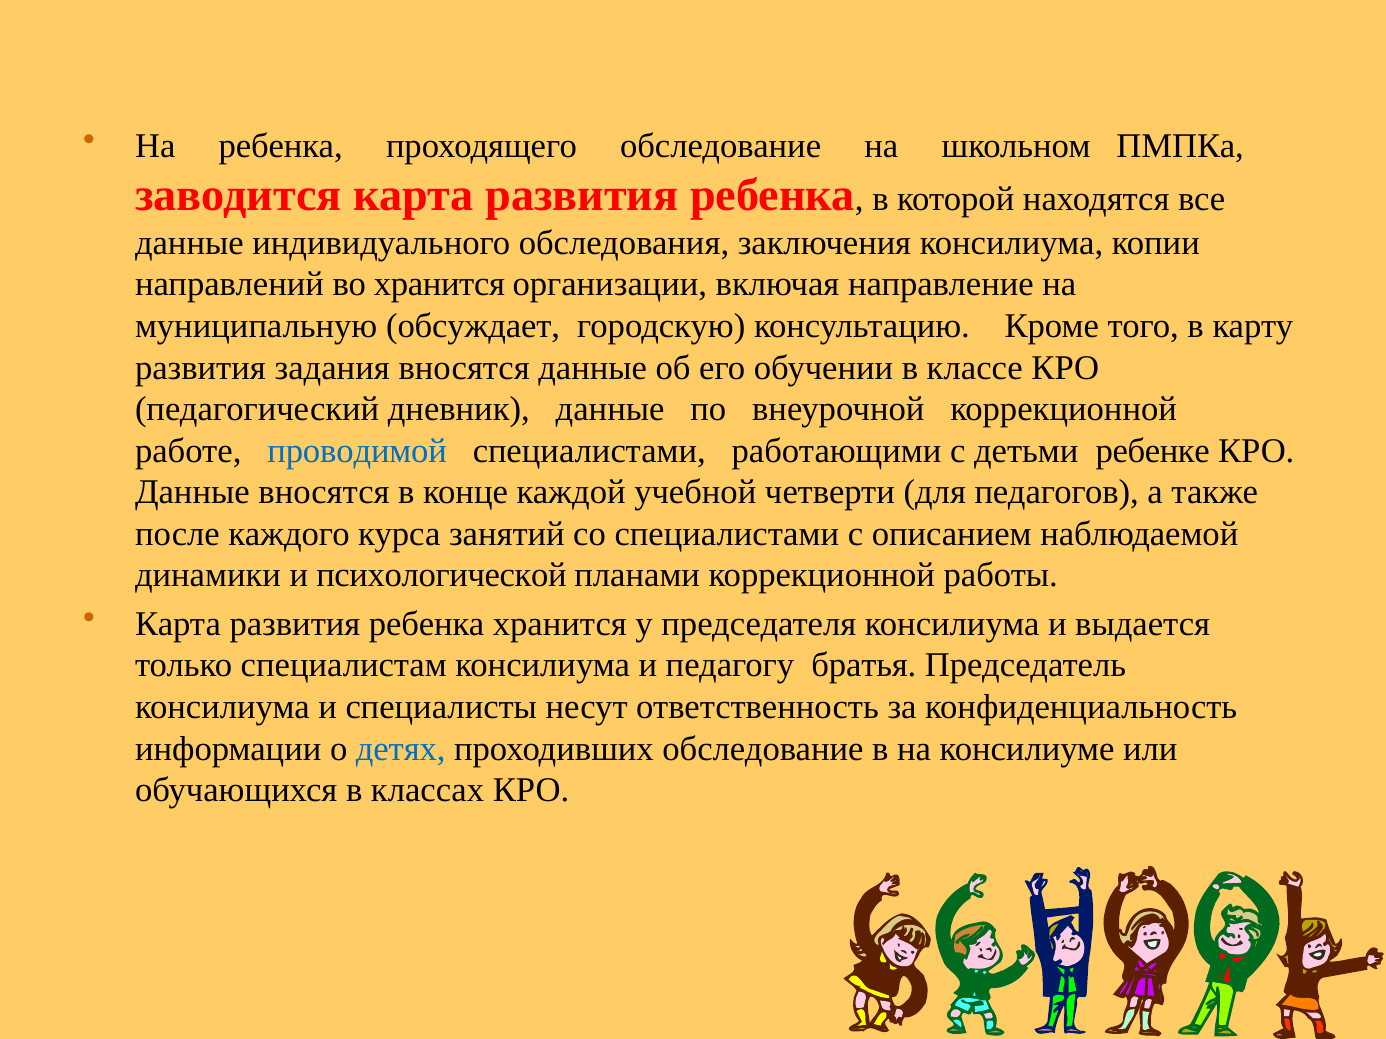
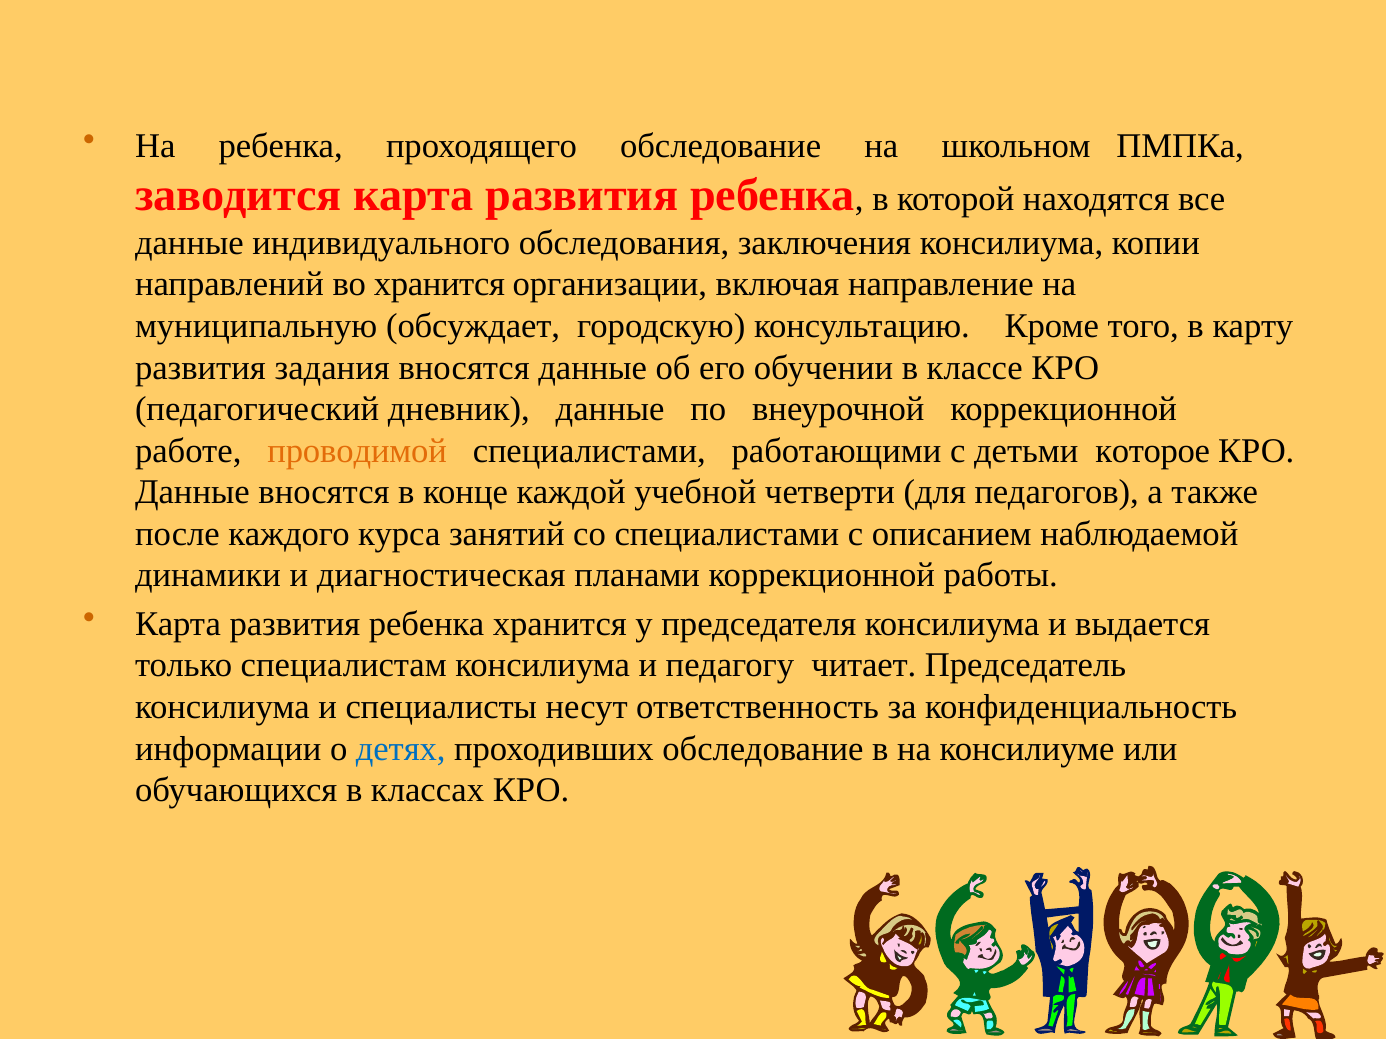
проводимой colour: blue -> orange (357, 451)
ребенке: ребенке -> которое (1153, 451)
психологической: психологической -> диагностическая (441, 576)
братья: братья -> читает (864, 666)
